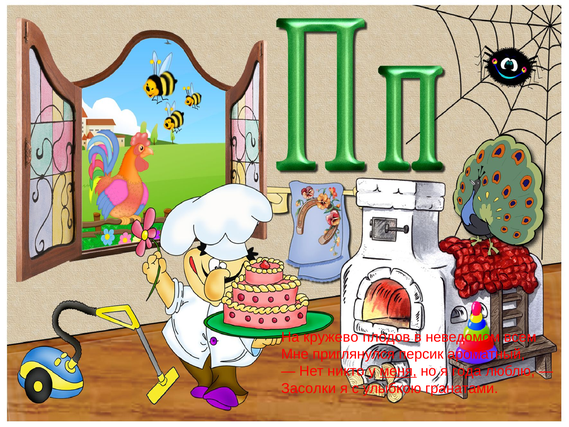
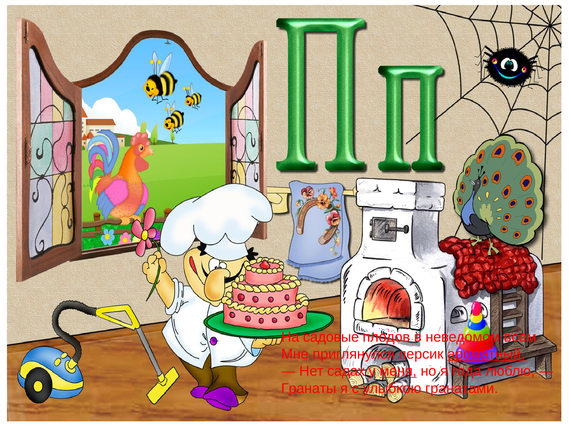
кружево: кружево -> садовые (331, 337)
ароматный underline: none -> present (486, 354)
никто: никто -> садах (346, 371)
Засолки: Засолки -> Гранаты (309, 388)
